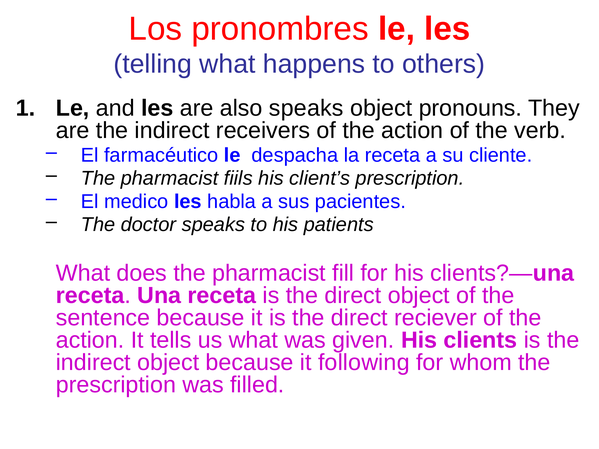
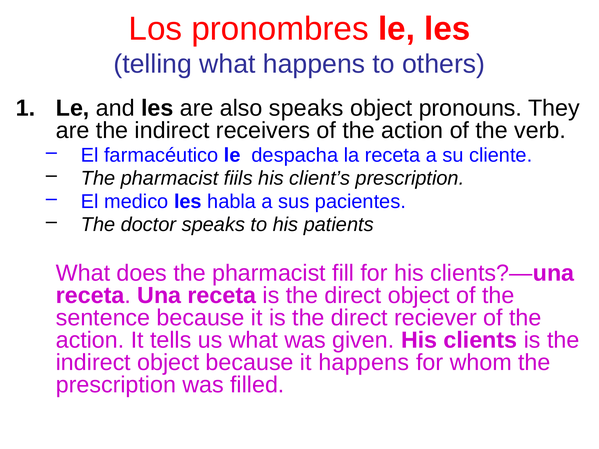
it following: following -> happens (364, 363)
